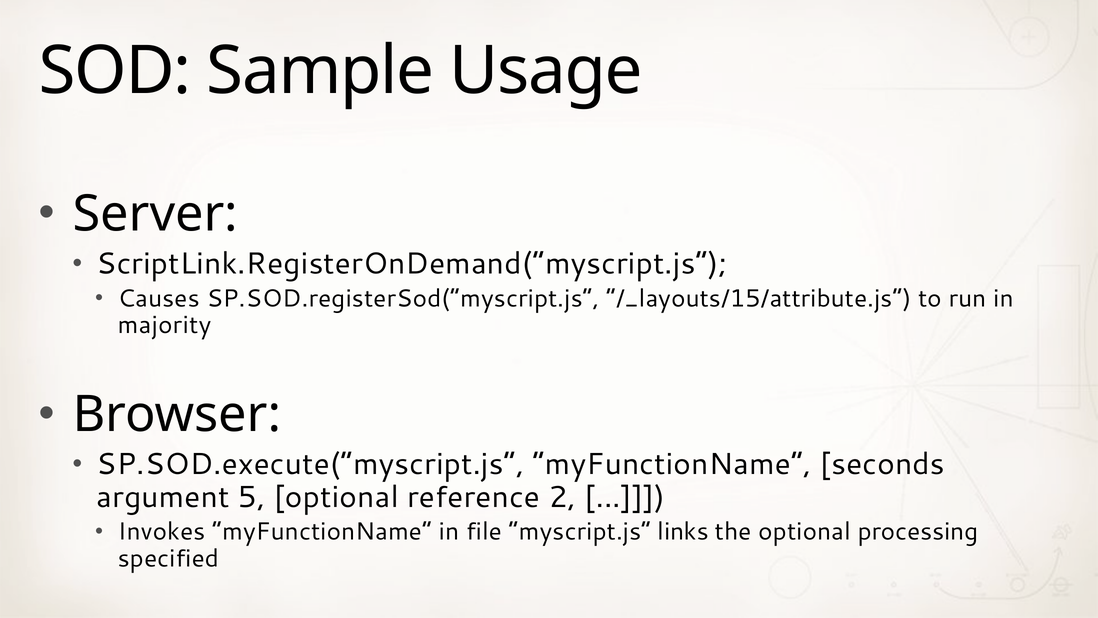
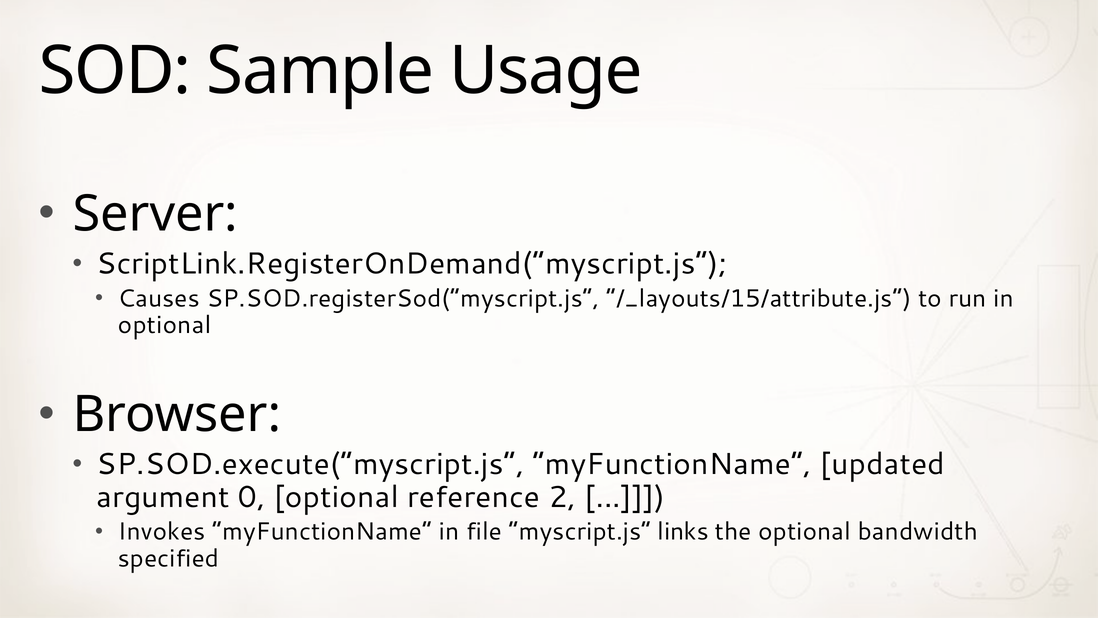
majority: majority -> optional (165, 325)
seconds: seconds -> updated (882, 464)
5: 5 -> 0 (252, 497)
processing: processing -> bandwidth (918, 531)
